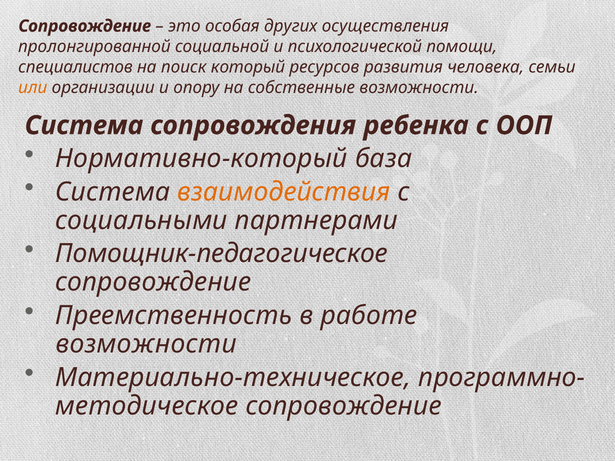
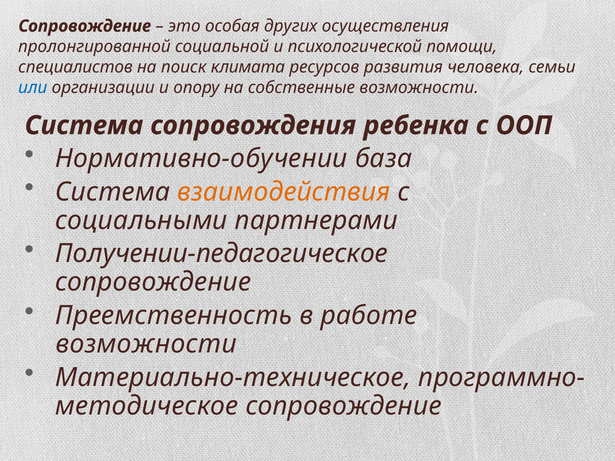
который: который -> климата (248, 67)
или colour: orange -> blue (33, 88)
Нормативно-который: Нормативно-который -> Нормативно-обучении (201, 159)
Помощник-педагогическое: Помощник-педагогическое -> Получении-педагогическое (222, 254)
